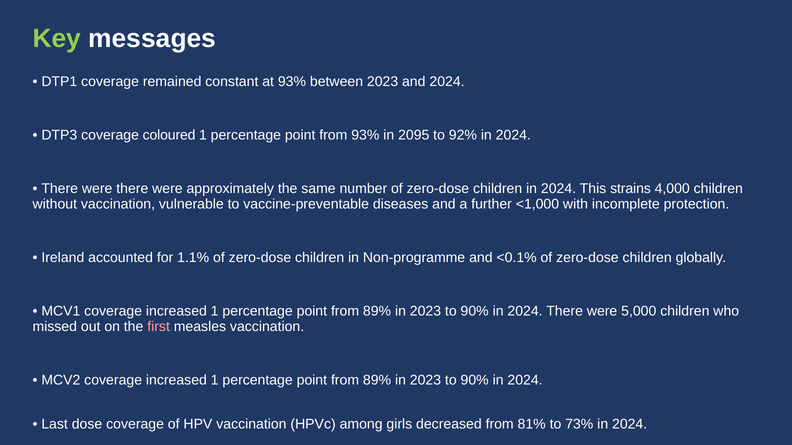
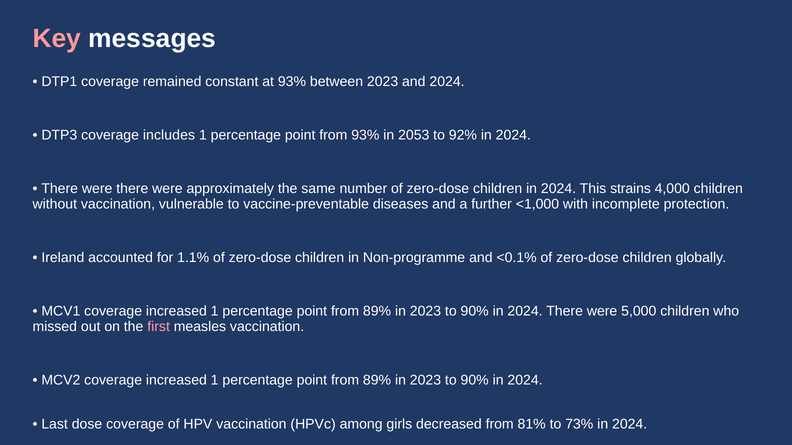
Key colour: light green -> pink (57, 38)
coloured: coloured -> includes (169, 135)
2095: 2095 -> 2053 (414, 135)
